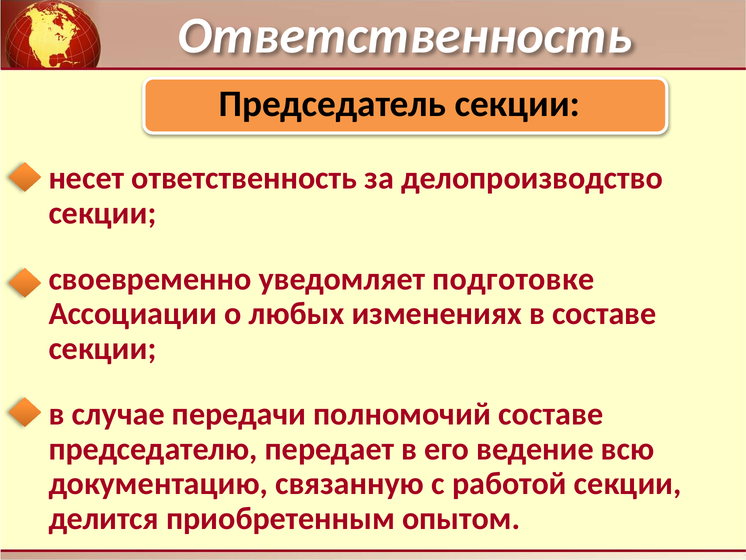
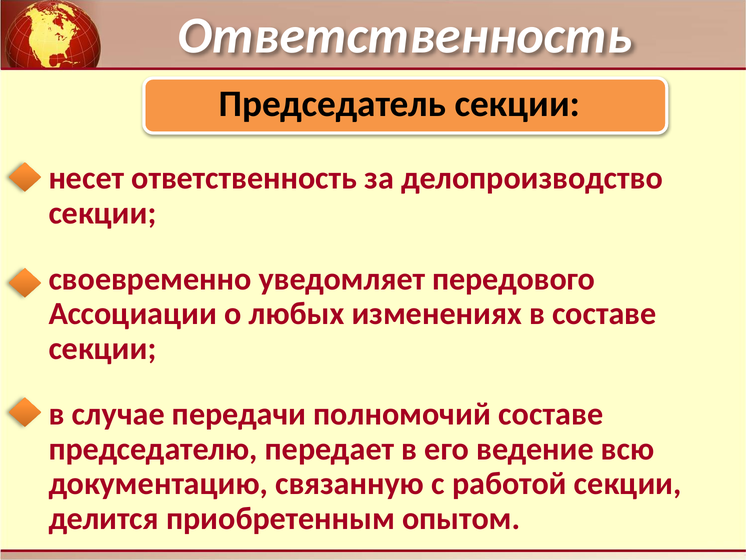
подготовке: подготовке -> передового (514, 279)
